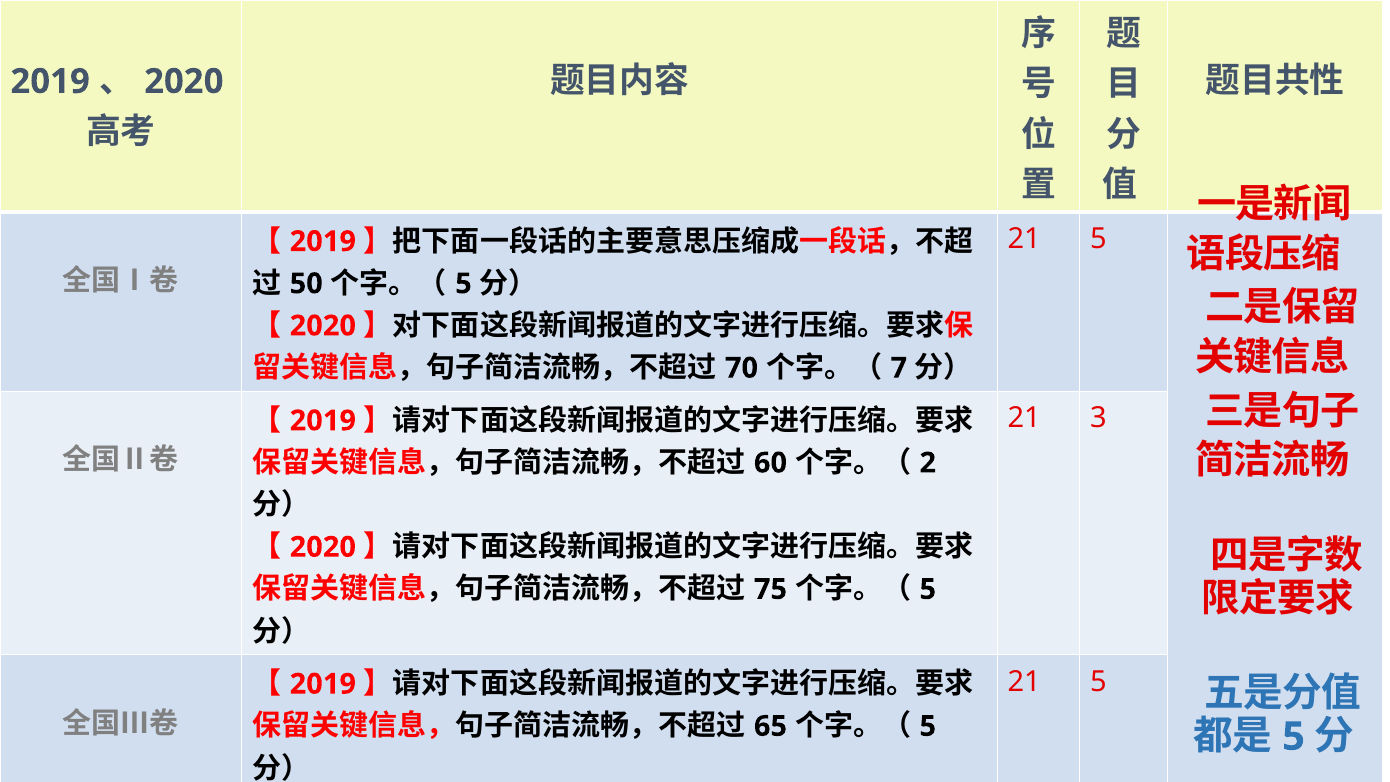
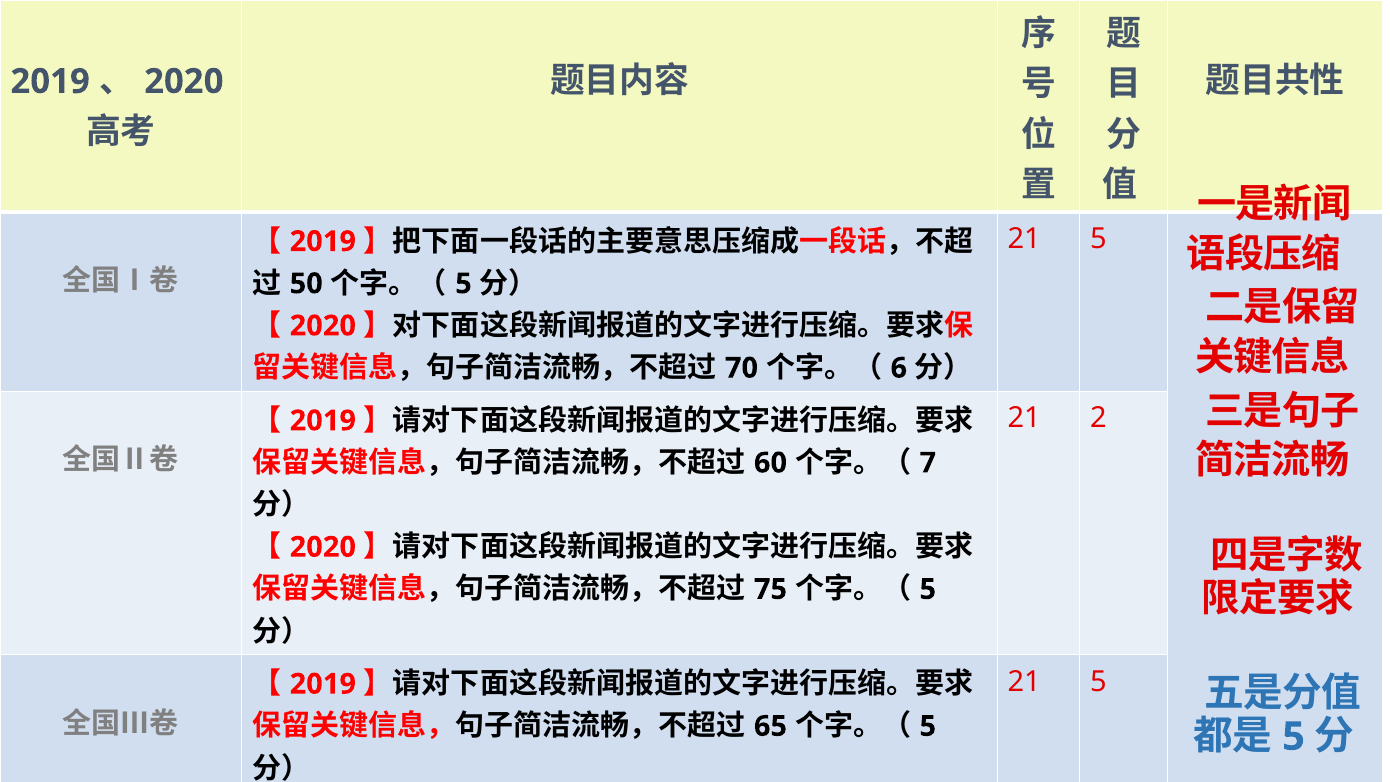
7: 7 -> 6 (899, 368)
3: 3 -> 2 (1099, 418)
2: 2 -> 7 (928, 463)
